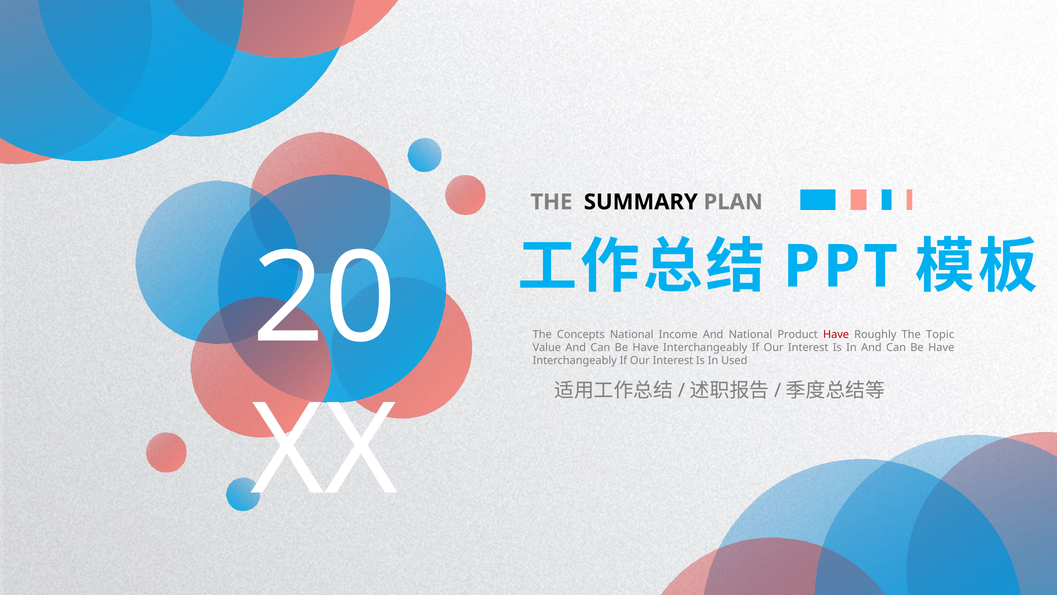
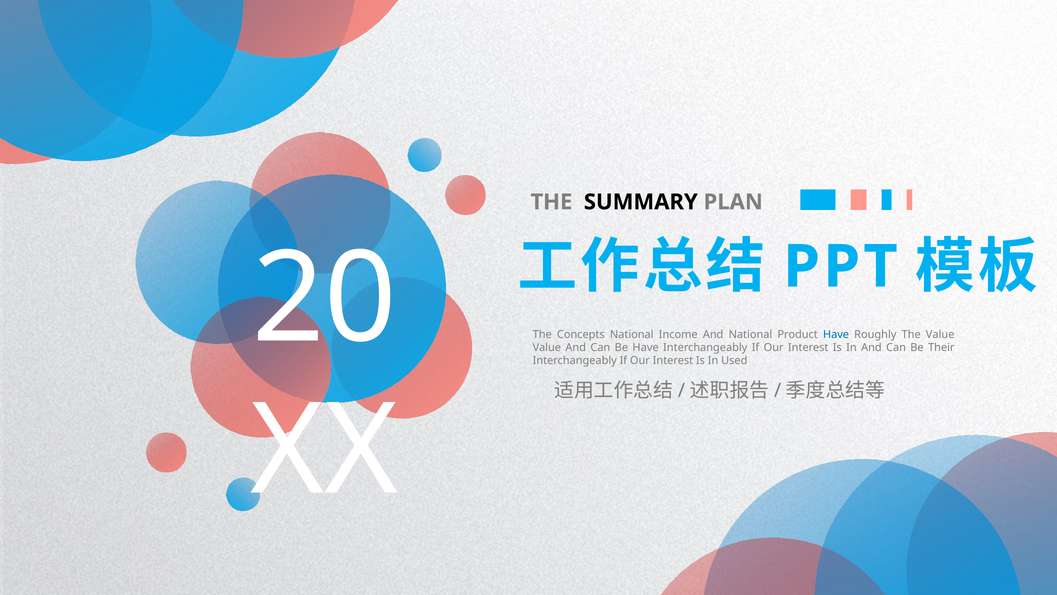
Have colour: red -> blue (836, 334)
The Topic: Topic -> Value (940, 334)
Have: Have -> Their (941, 347)
